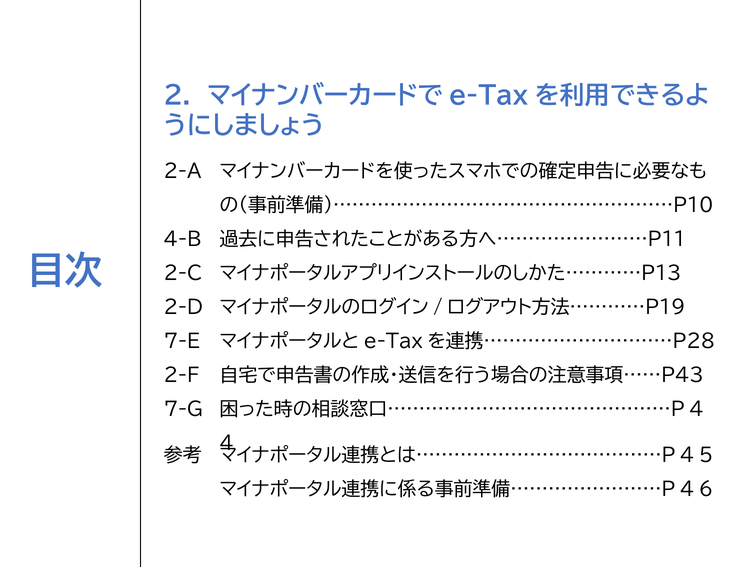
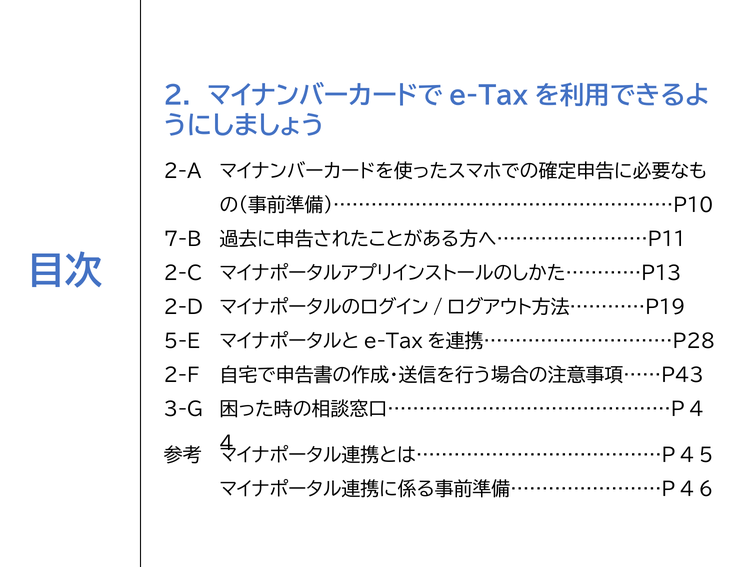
4-B: 4-B -> 7-B (183, 239)
7-E: 7-E -> 5-E (182, 342)
7-G: 7-G -> 3-G (183, 410)
